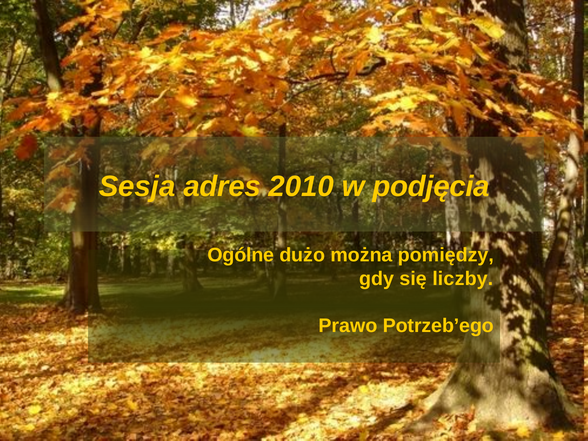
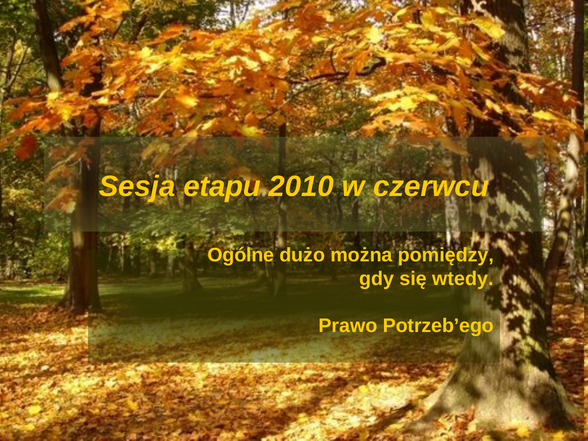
adres: adres -> etapu (222, 186)
podjęcia: podjęcia -> czerwcu (431, 186)
liczby: liczby -> wtedy (463, 279)
